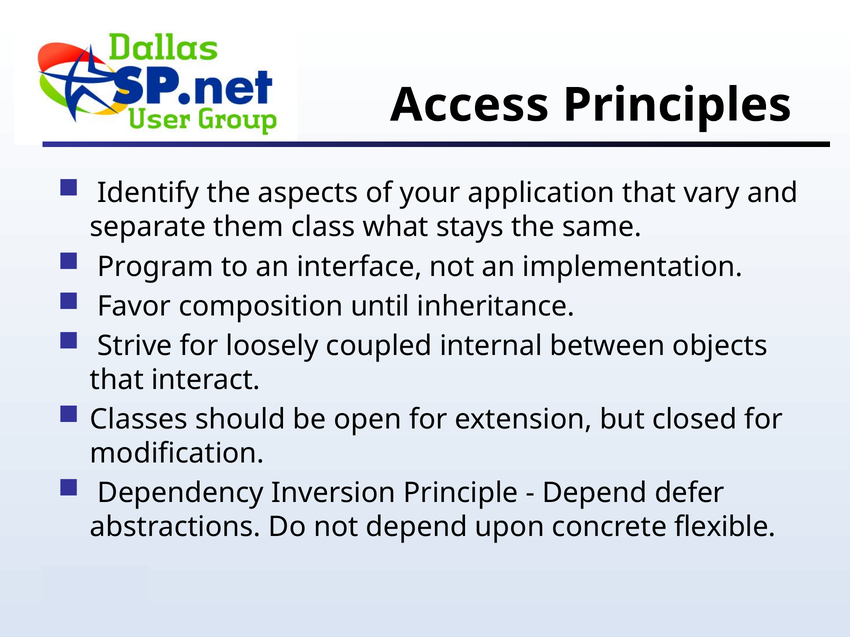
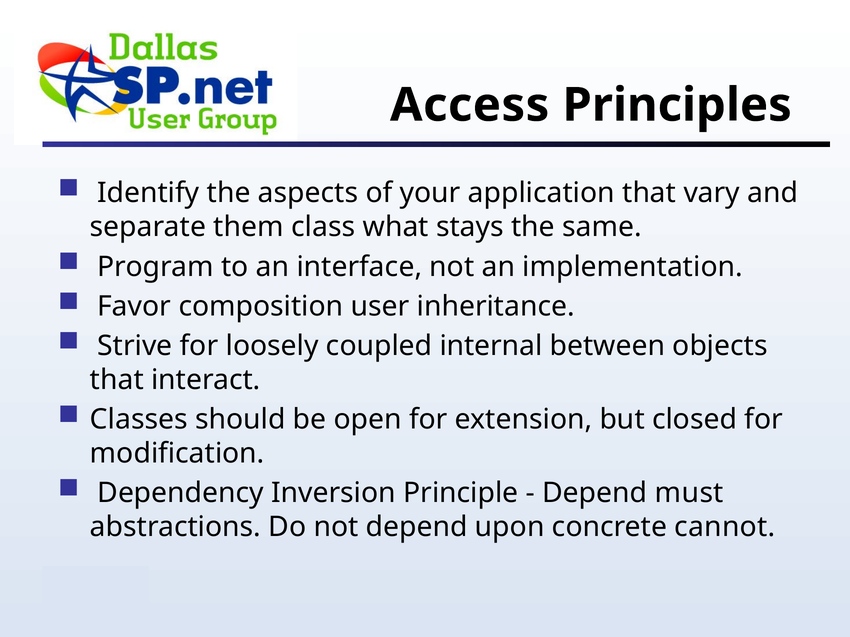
until: until -> user (380, 307)
defer: defer -> must (689, 494)
flexible: flexible -> cannot (725, 528)
